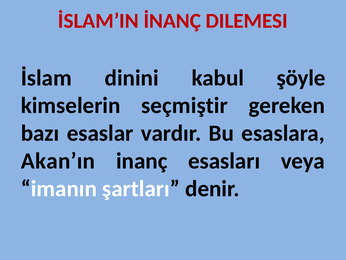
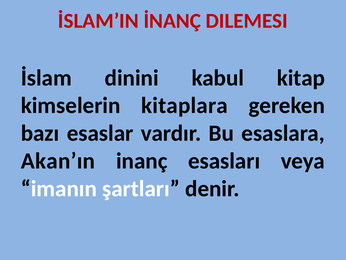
şöyle: şöyle -> kitap (301, 78)
seçmiştir: seçmiştir -> kitaplara (184, 105)
